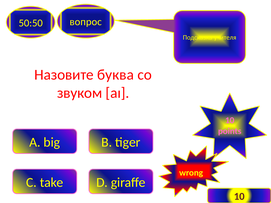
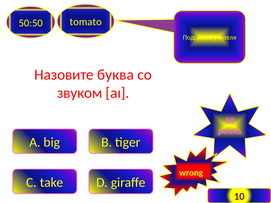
вопрос: вопрос -> tomato (86, 22)
